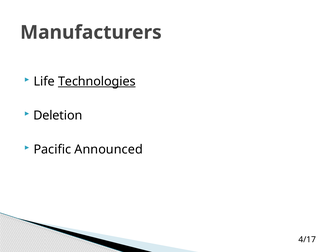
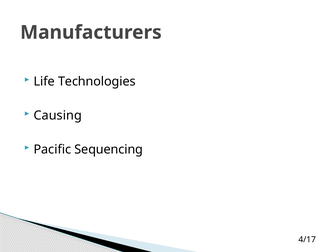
Technologies underline: present -> none (97, 82)
Deletion: Deletion -> Causing (58, 116)
Announced: Announced -> Sequencing (109, 150)
